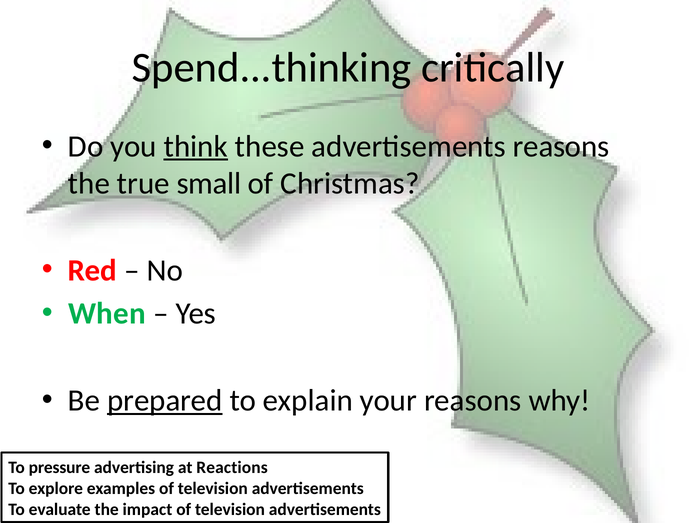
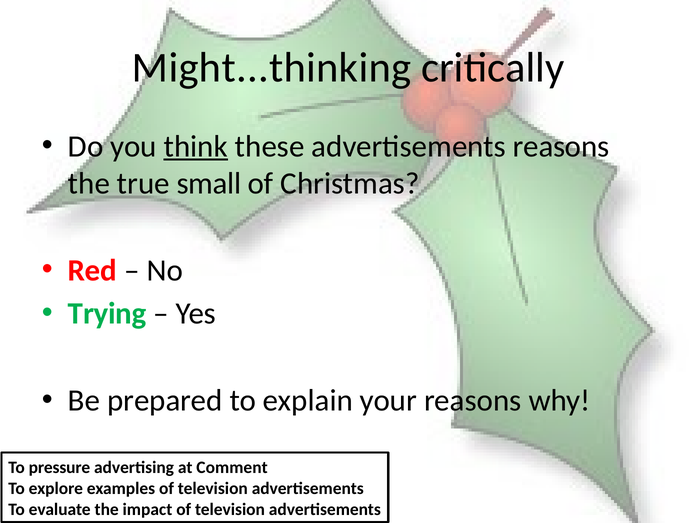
Spend...thinking: Spend...thinking -> Might...thinking (272, 67)
When: When -> Trying (107, 314)
prepared underline: present -> none (165, 400)
Reactions: Reactions -> Comment (232, 467)
